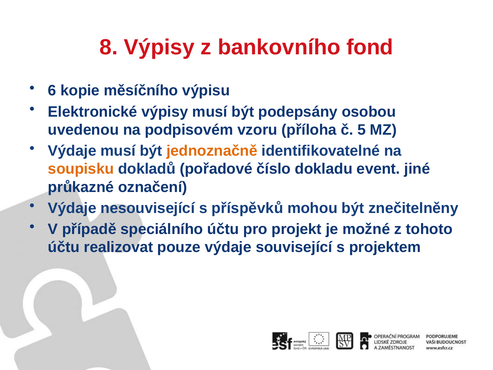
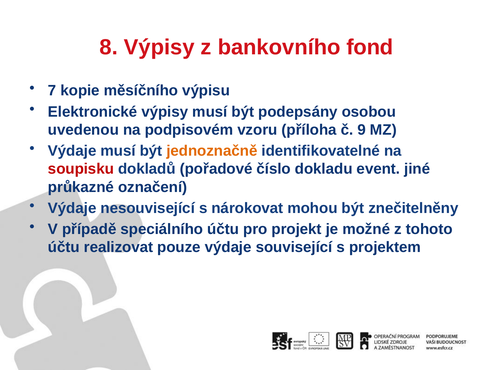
6: 6 -> 7 (52, 91)
5: 5 -> 9 (362, 130)
soupisku colour: orange -> red (81, 169)
příspěvků: příspěvků -> nárokovat (247, 208)
